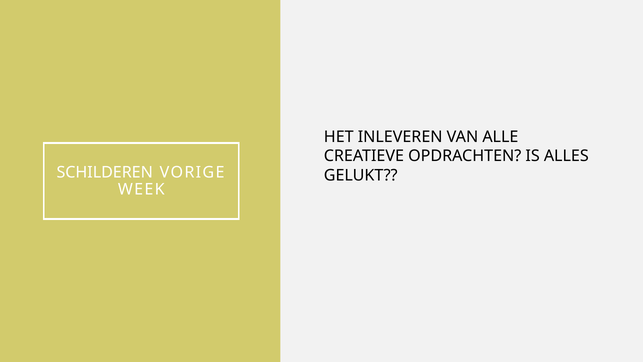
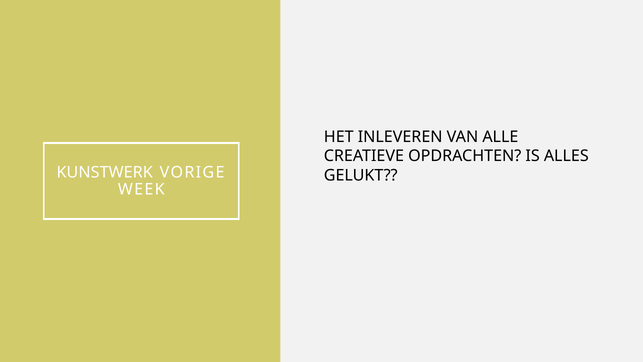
SCHILDEREN: SCHILDEREN -> KUNSTWERK (105, 172)
